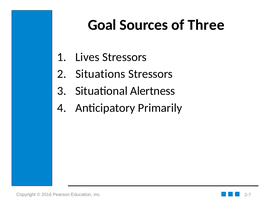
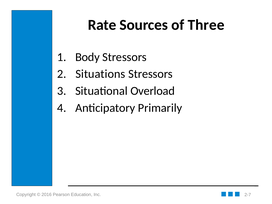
Goal: Goal -> Rate (102, 25)
Lives: Lives -> Body (87, 57)
Alertness: Alertness -> Overload (153, 91)
